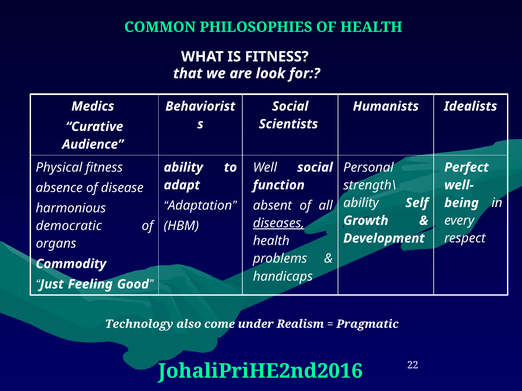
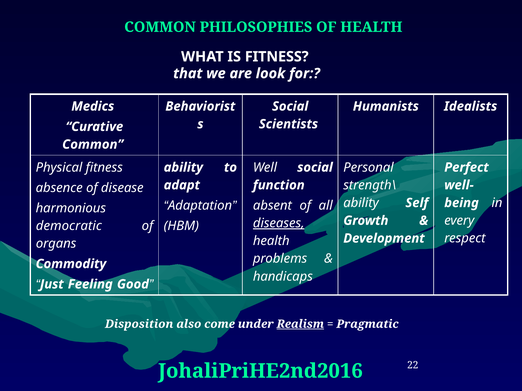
Audience: Audience -> Common (93, 145)
Technology: Technology -> Disposition (139, 324)
Realism underline: none -> present (300, 324)
